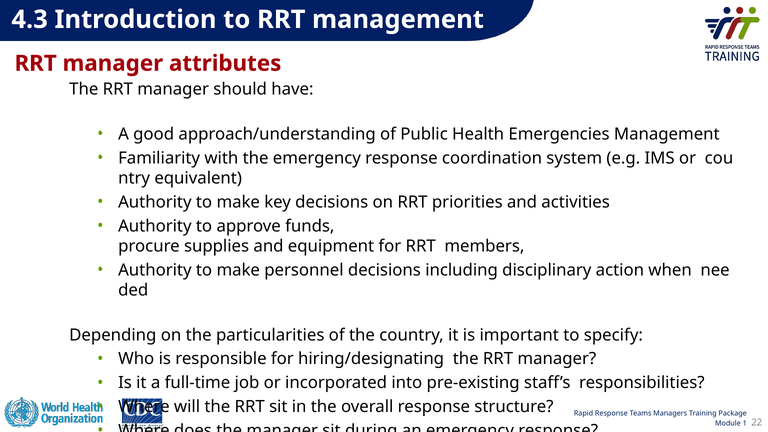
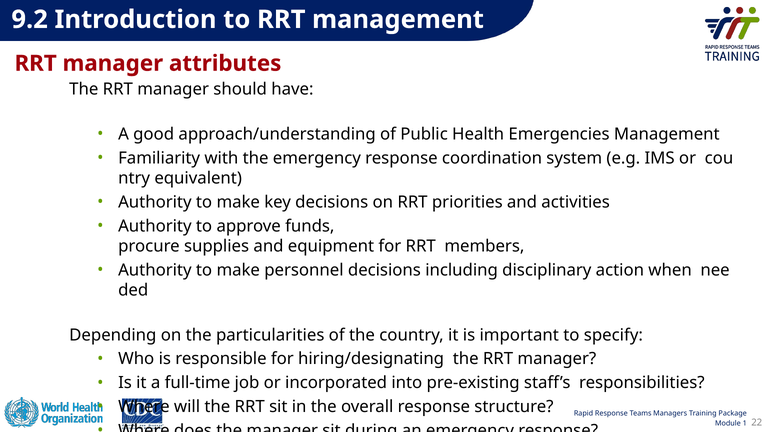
4.3: 4.3 -> 9.2 (30, 20)
